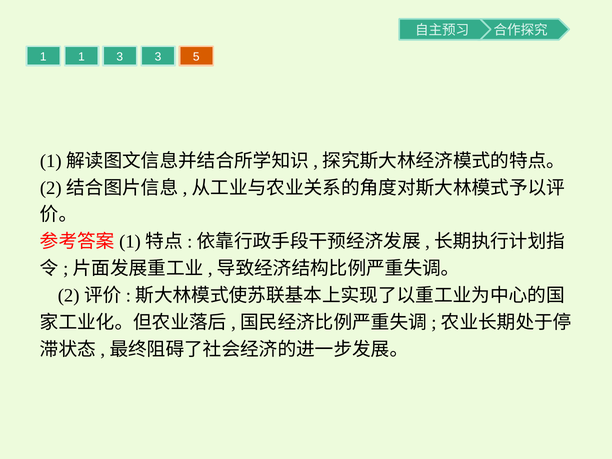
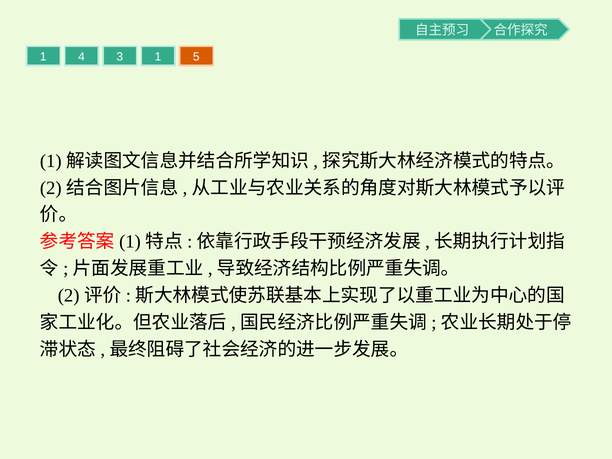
1 1: 1 -> 4 (82, 57)
3 3: 3 -> 1 (158, 57)
